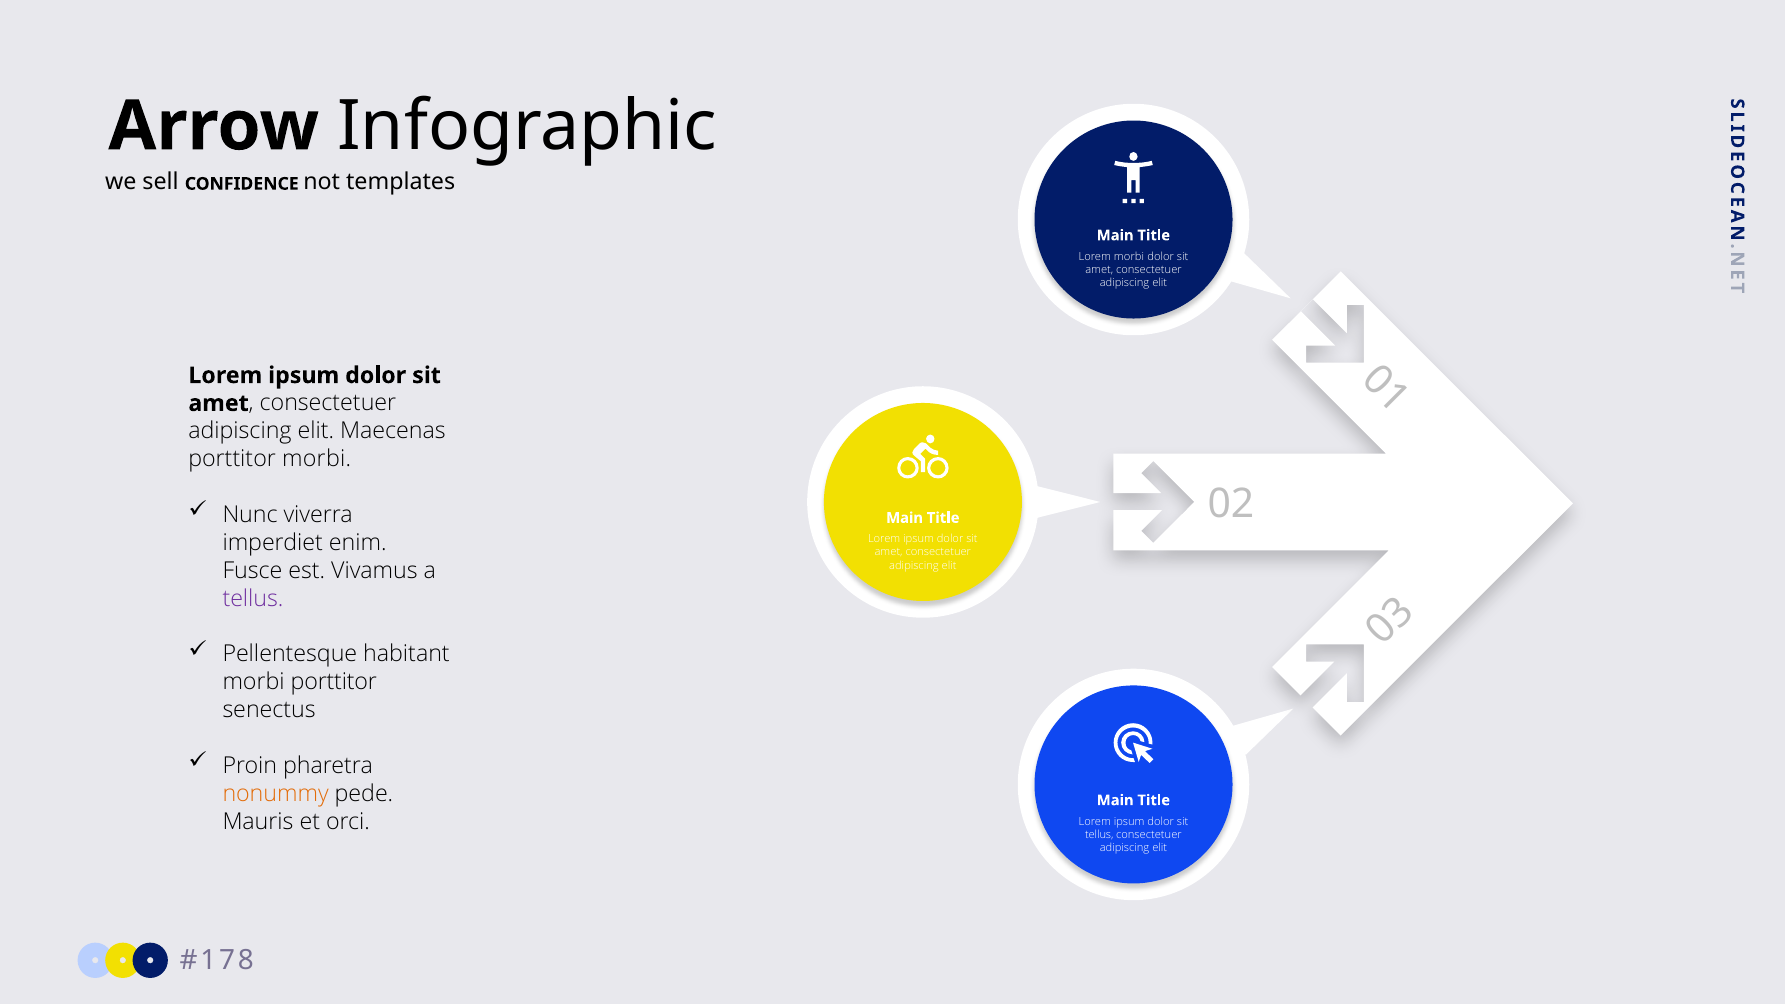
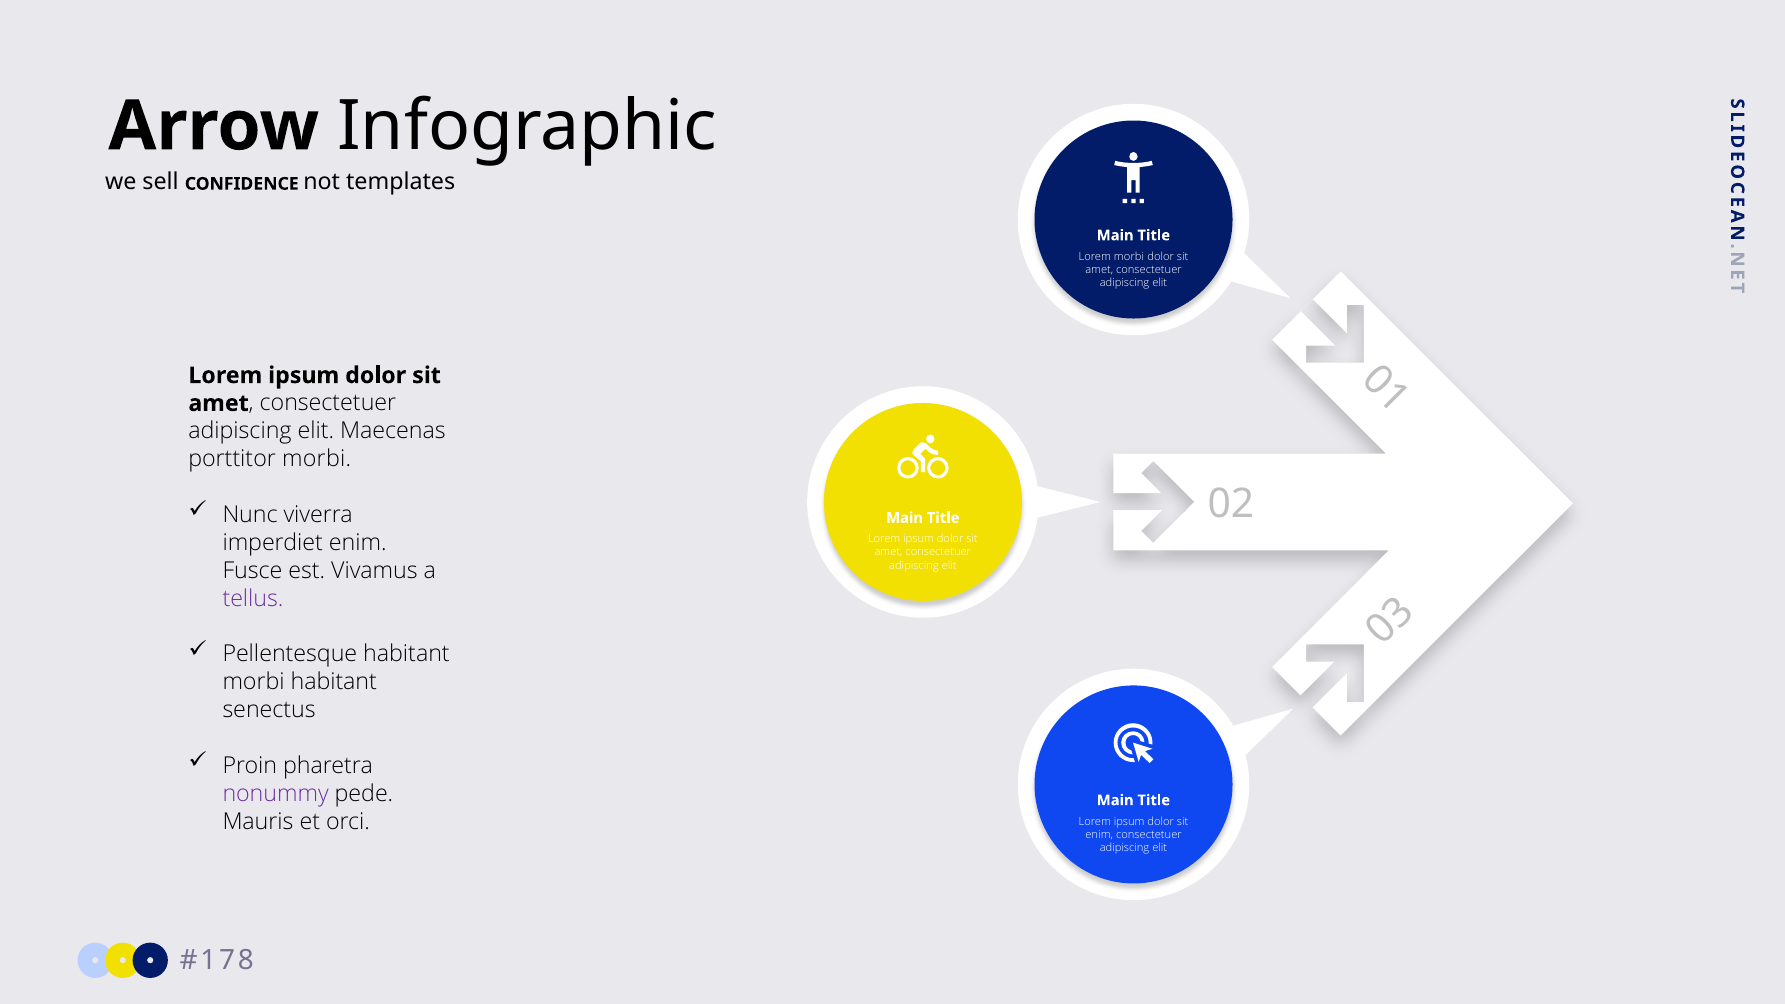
morbi porttitor: porttitor -> habitant (334, 682)
nonummy colour: orange -> purple (276, 794)
tellus: tellus -> enim (1099, 835)
